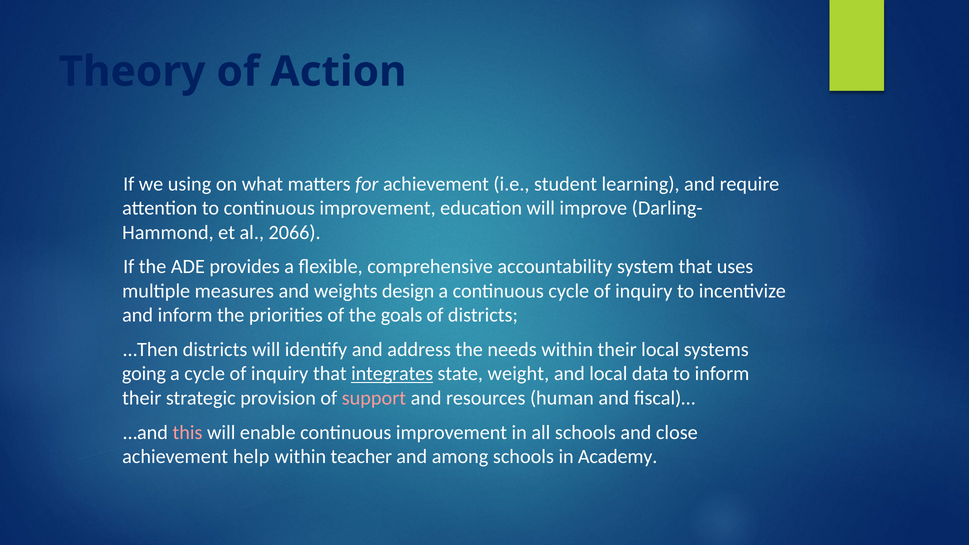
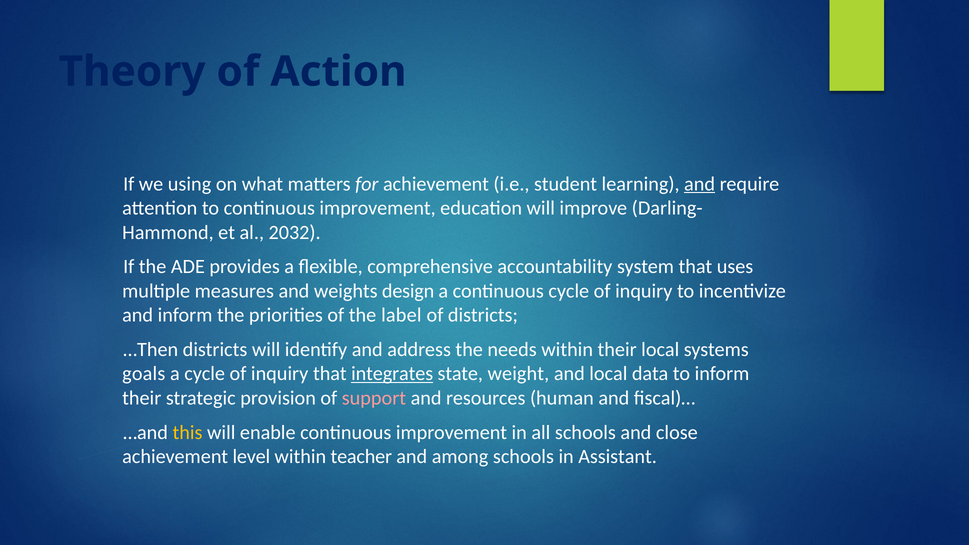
and underline: none -> present (700, 184)
2066: 2066 -> 2032 (295, 232)
goals: goals -> label (401, 315)
going: going -> goals (144, 374)
this colour: pink -> yellow (187, 432)
help: help -> level (251, 457)
Academy: Academy -> Assistant (618, 457)
